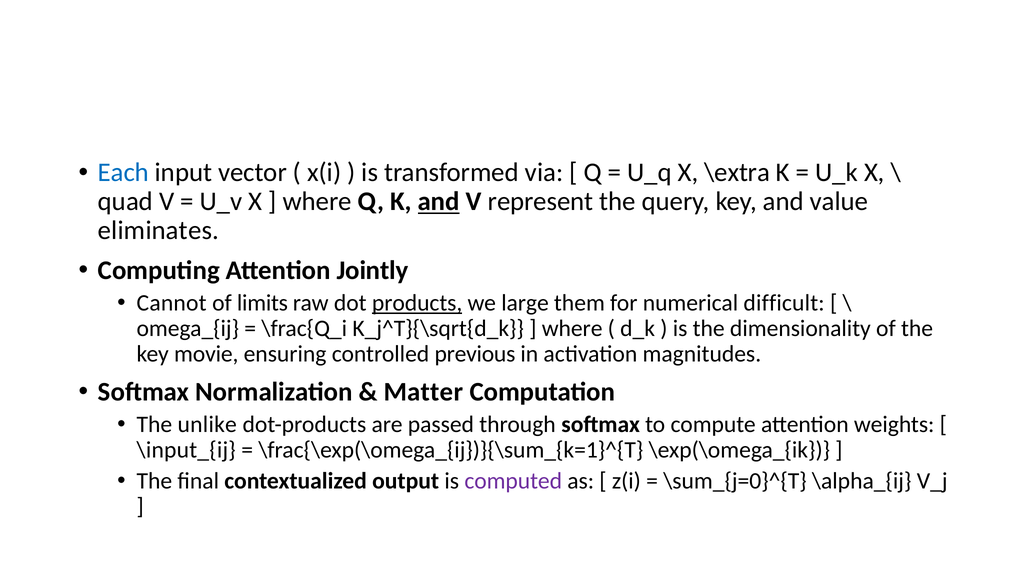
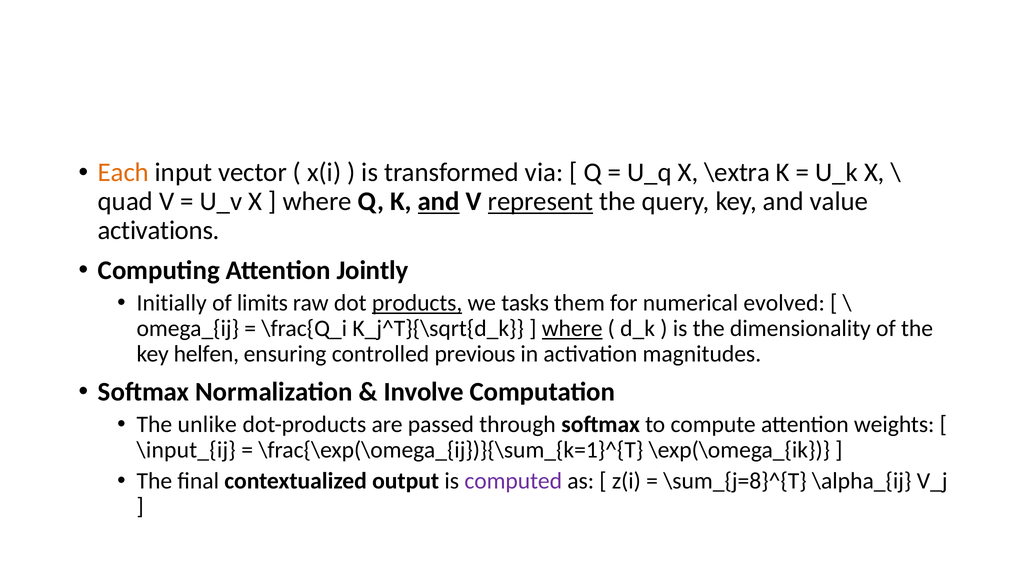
Each colour: blue -> orange (123, 173)
represent underline: none -> present (541, 202)
eliminates: eliminates -> activations (159, 231)
Cannot: Cannot -> Initially (172, 303)
large: large -> tasks (525, 303)
difficult: difficult -> evolved (784, 303)
where underline: none -> present (572, 328)
movie: movie -> helfen (206, 354)
Matter: Matter -> Involve (424, 392)
\sum_{j=0}^{T: \sum_{j=0}^{T -> \sum_{j=8}^{T (735, 481)
